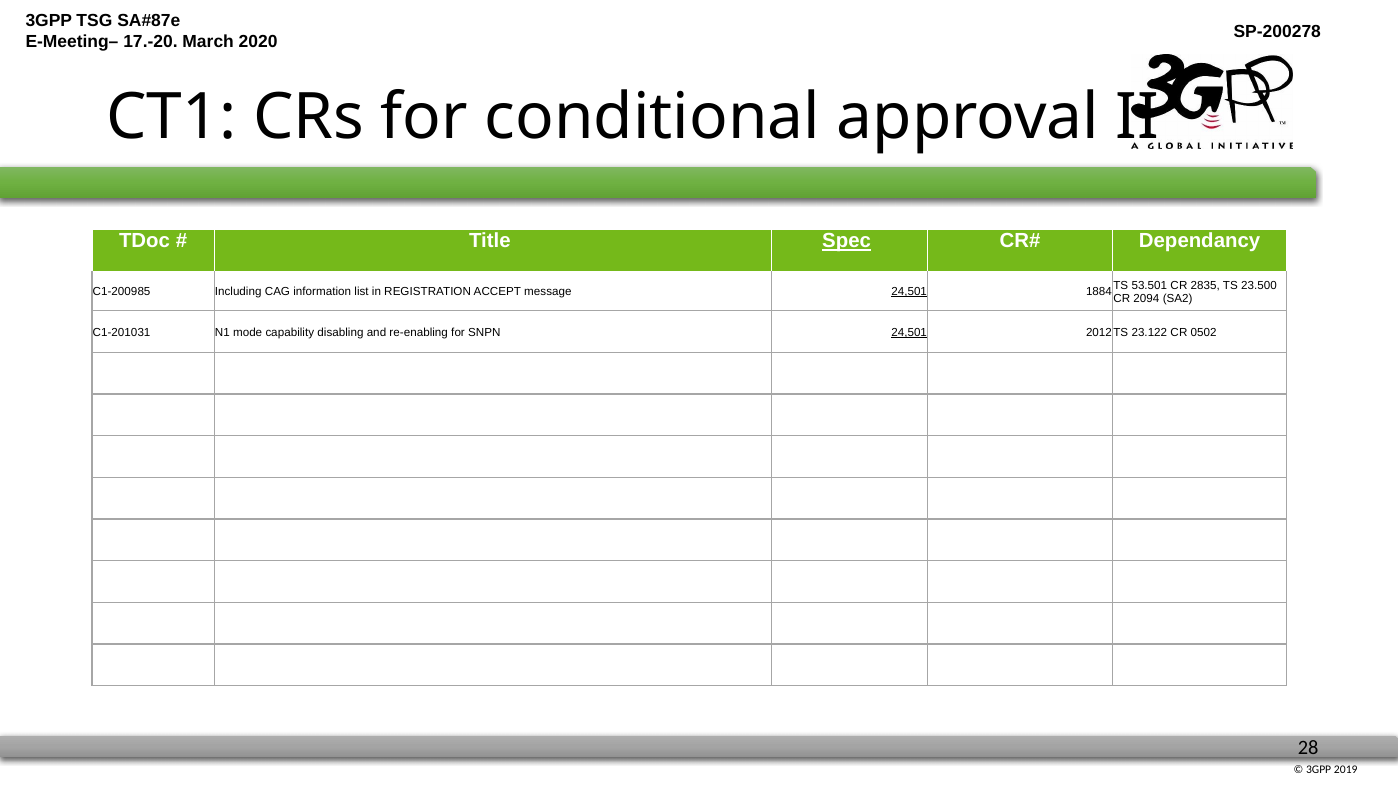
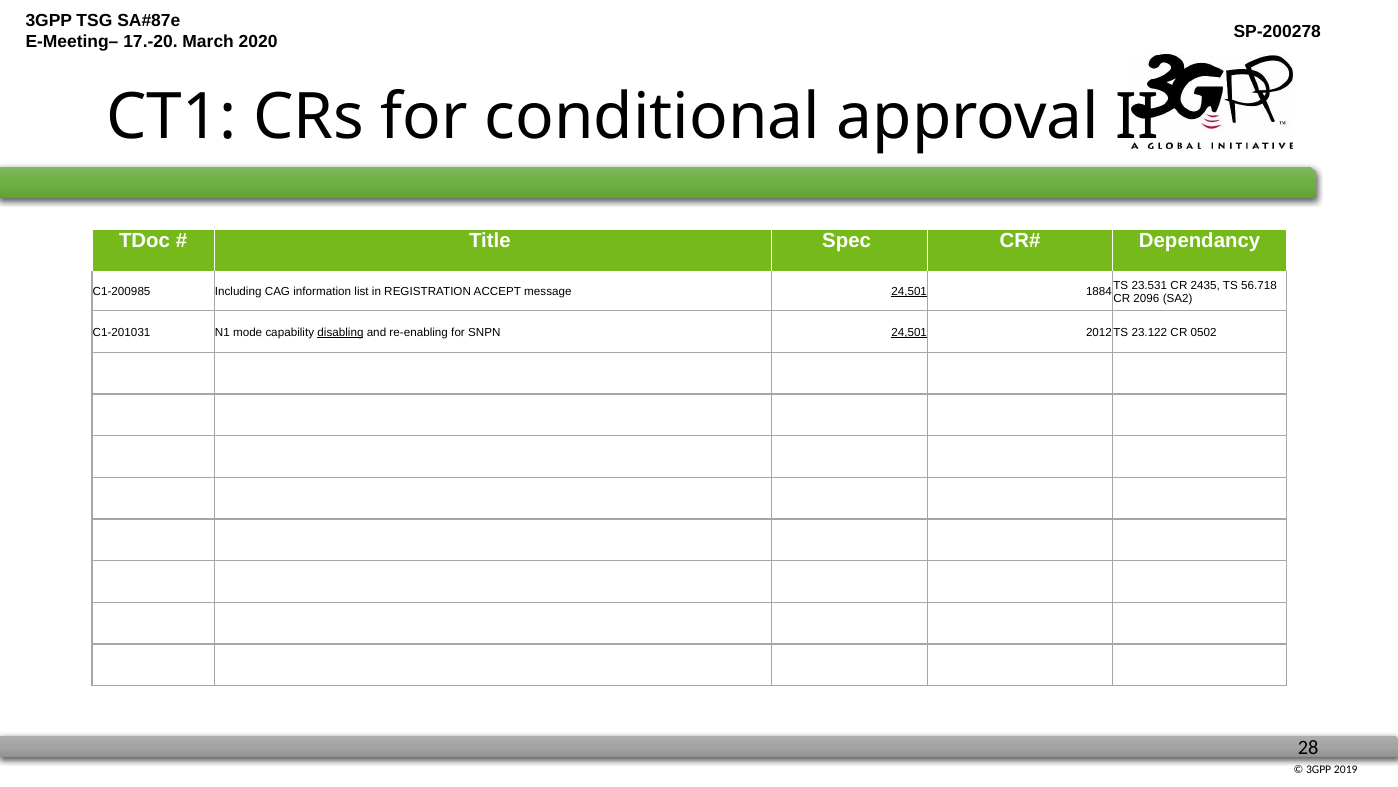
Spec underline: present -> none (847, 241)
53.501: 53.501 -> 23.531 (1149, 285)
2835: 2835 -> 2435 (1205, 285)
23.500: 23.500 -> 56.718 (1259, 285)
2094: 2094 -> 2096 (1146, 298)
disabling underline: none -> present (340, 332)
